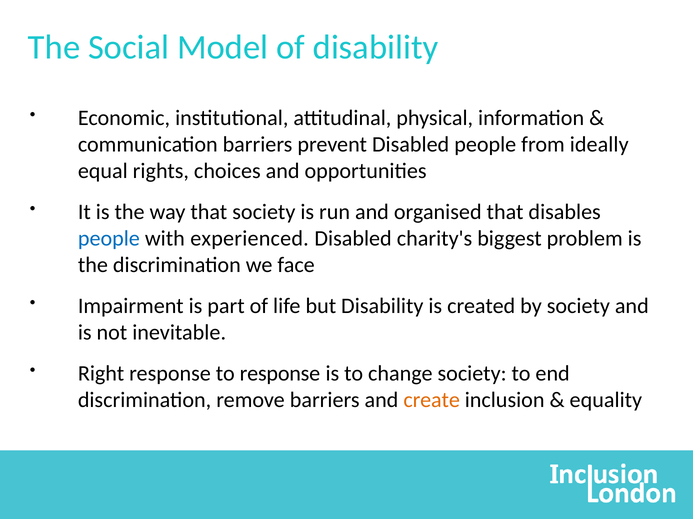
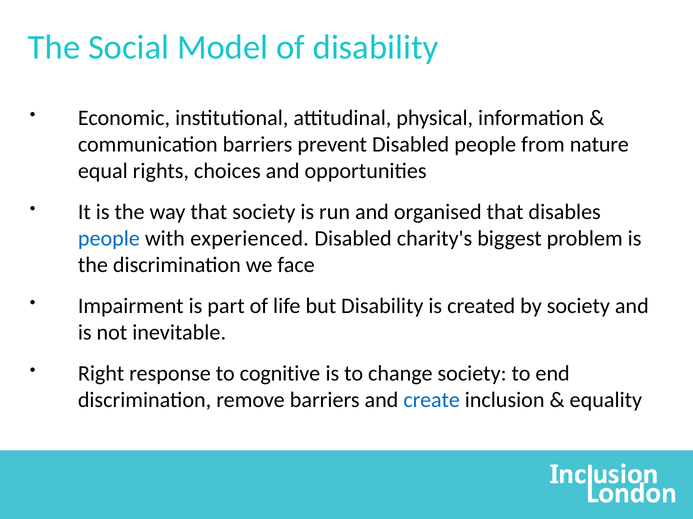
ideally: ideally -> nature (599, 145)
to response: response -> cognitive (280, 374)
create colour: orange -> blue (432, 401)
